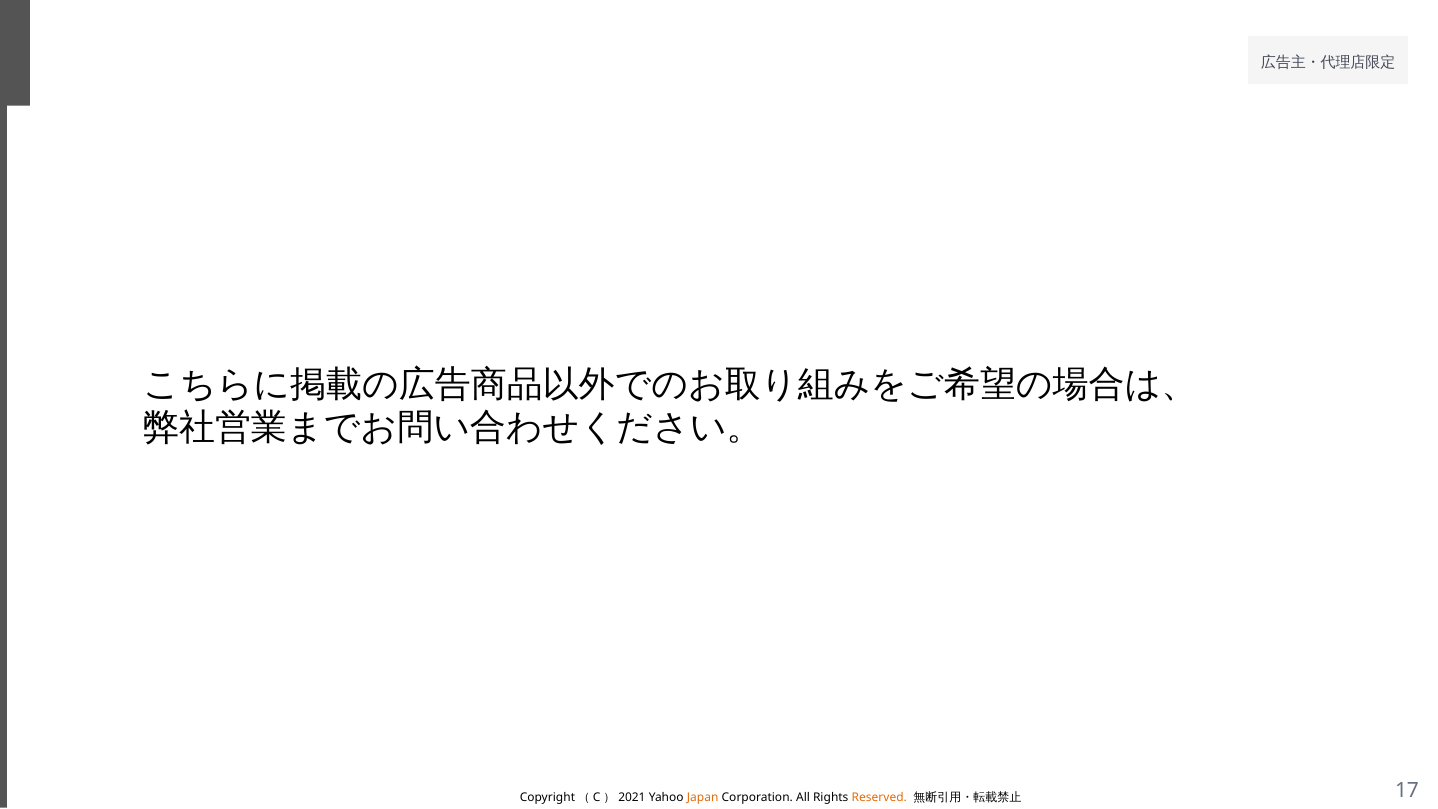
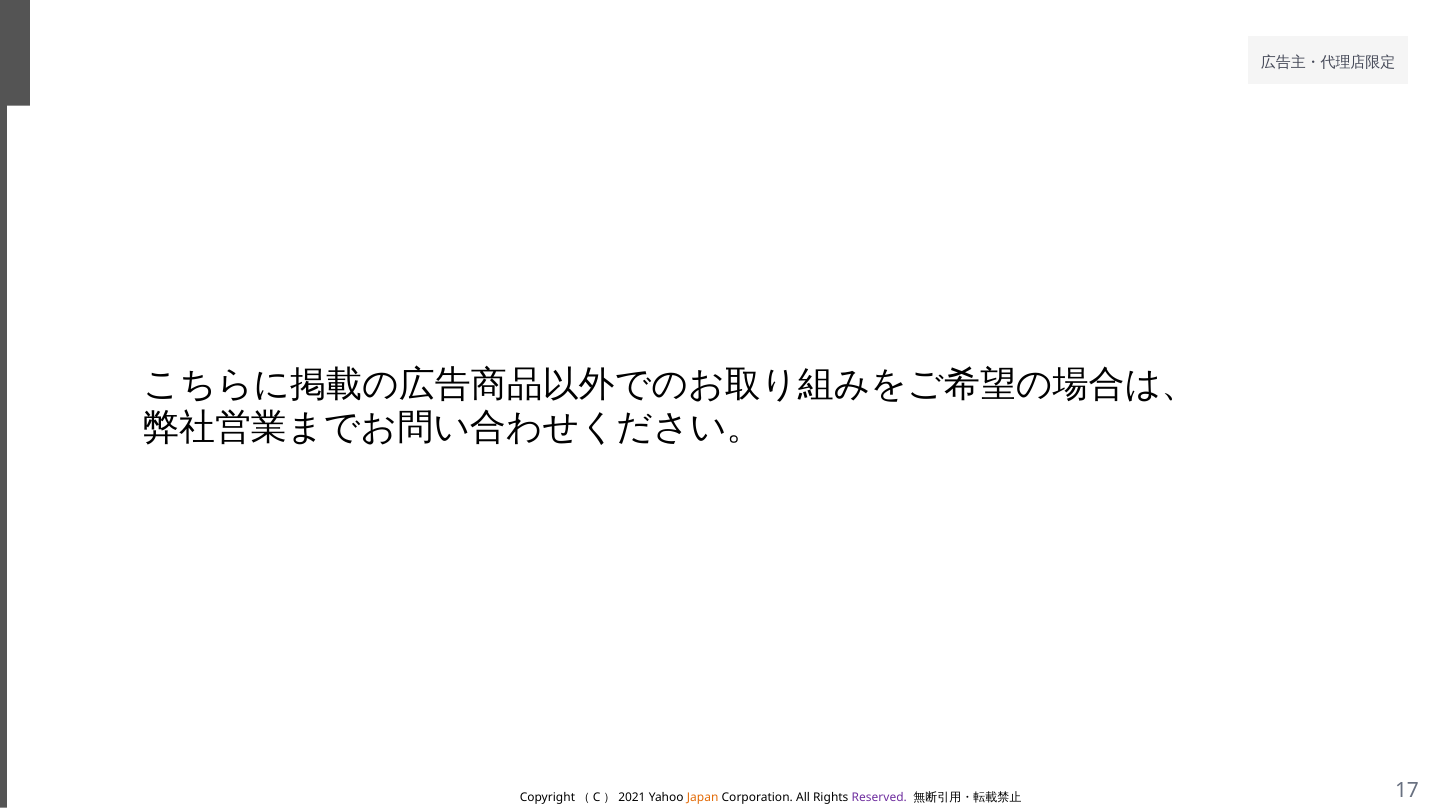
Reserved colour: orange -> purple (879, 797)
